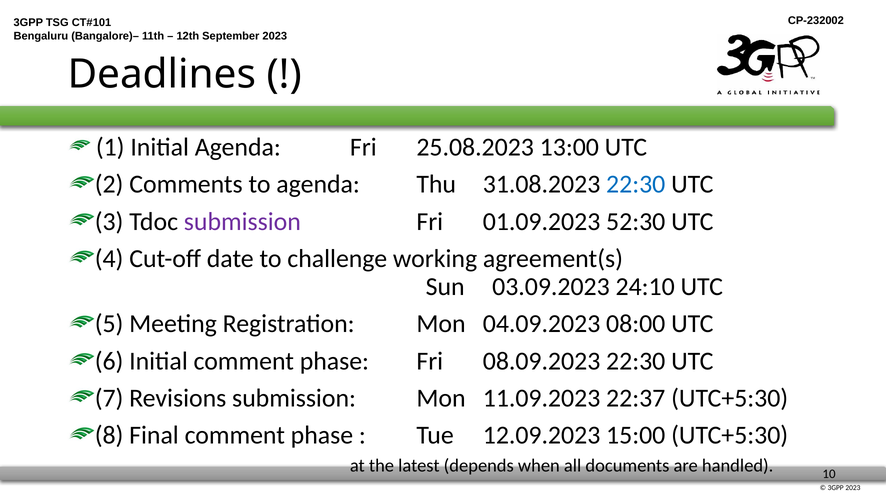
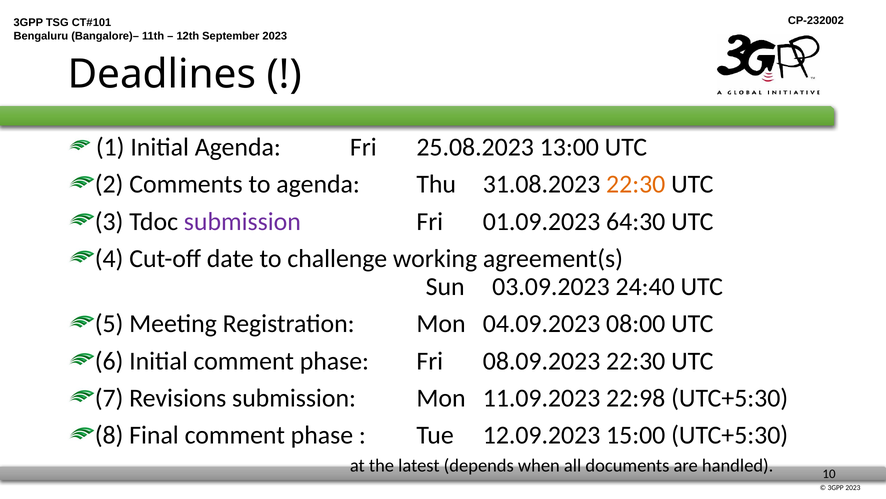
22:30 colour: blue -> orange (636, 184)
52:30: 52:30 -> 64:30 (636, 221)
24:10: 24:10 -> 24:40 (645, 286)
22:37: 22:37 -> 22:98 (636, 398)
